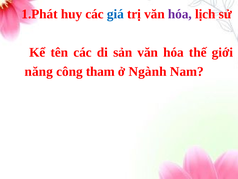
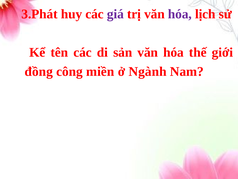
1.Phát: 1.Phát -> 3.Phát (40, 14)
giá colour: blue -> purple (115, 14)
năng: năng -> đồng (39, 71)
tham: tham -> miền (100, 71)
